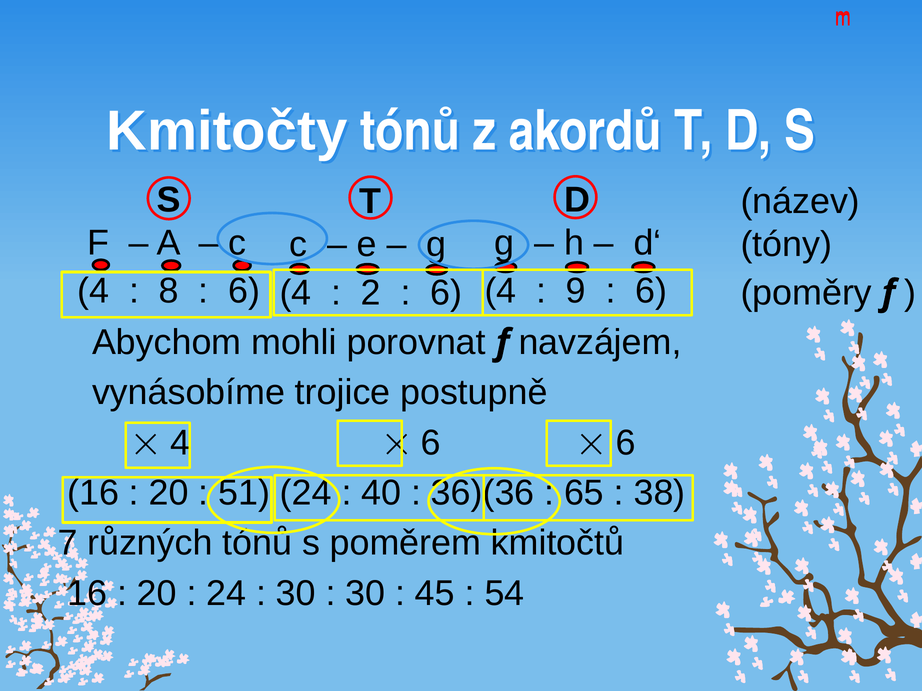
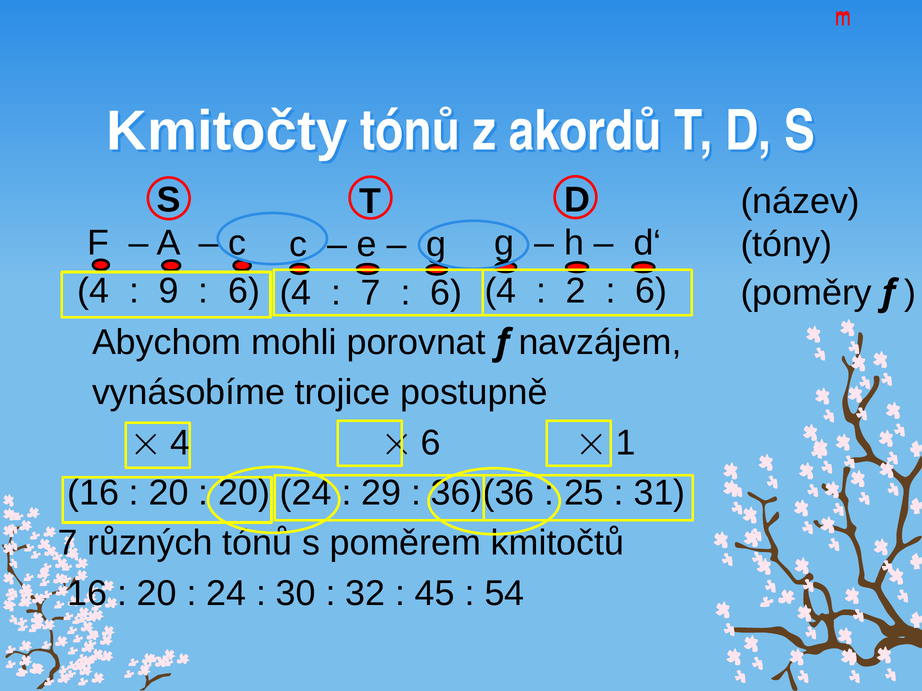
9: 9 -> 2 (576, 291)
8: 8 -> 9 (169, 291)
2: 2 -> 7 (371, 293)
6: 6 -> 1 (626, 443)
51: 51 -> 20 (244, 493)
40: 40 -> 29 (381, 493)
65: 65 -> 25 (584, 493)
38: 38 -> 31 (660, 493)
30: 30 -> 32 (365, 594)
